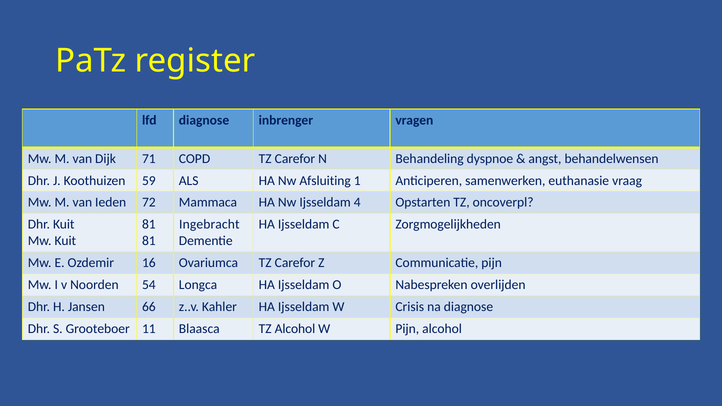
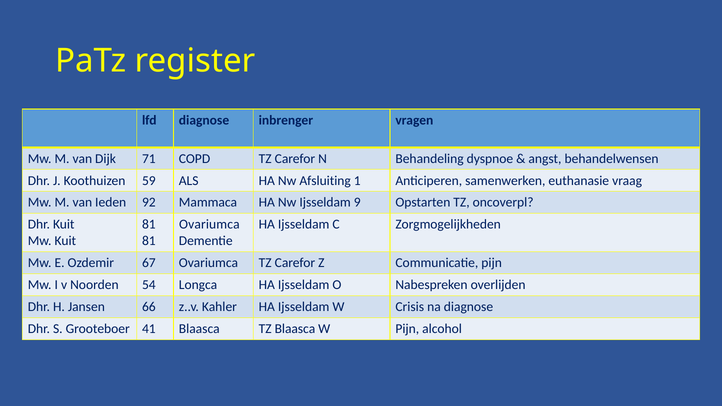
72: 72 -> 92 (149, 203)
4: 4 -> 9 (357, 203)
Ingebracht: Ingebracht -> Ovariumca (209, 225)
16: 16 -> 67 (149, 263)
11: 11 -> 41 (149, 329)
TZ Alcohol: Alcohol -> Blaasca (295, 329)
